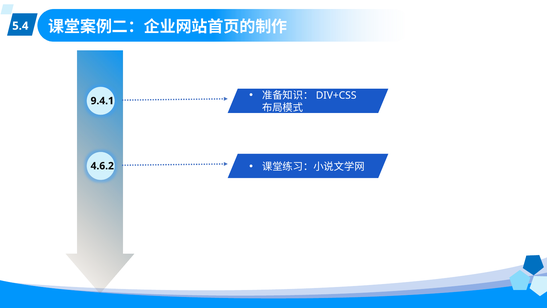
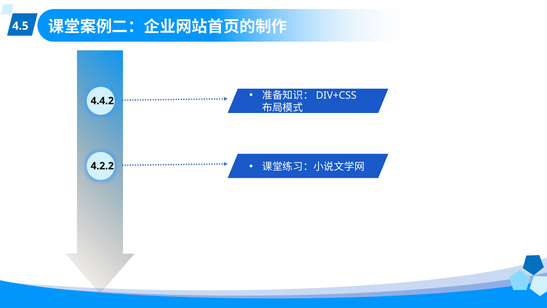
5.4: 5.4 -> 4.5 (20, 26)
9.4.1: 9.4.1 -> 4.4.2 (102, 101)
4.6.2: 4.6.2 -> 4.2.2 (102, 166)
